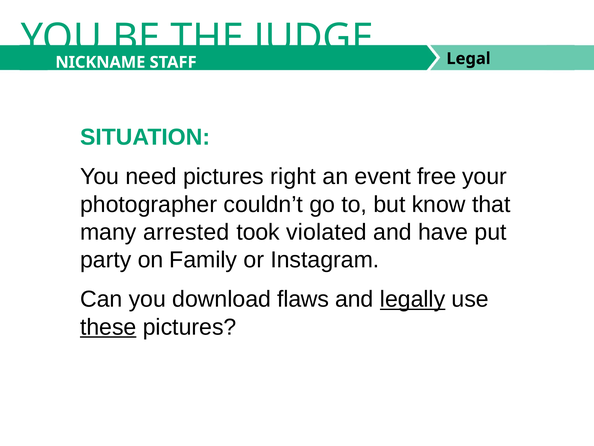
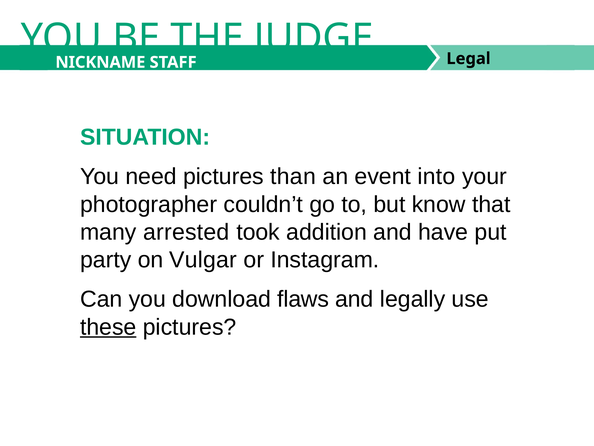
right: right -> than (293, 176)
free: free -> into (436, 176)
violated: violated -> addition (327, 232)
Family: Family -> Vulgar (203, 260)
legally underline: present -> none (413, 299)
